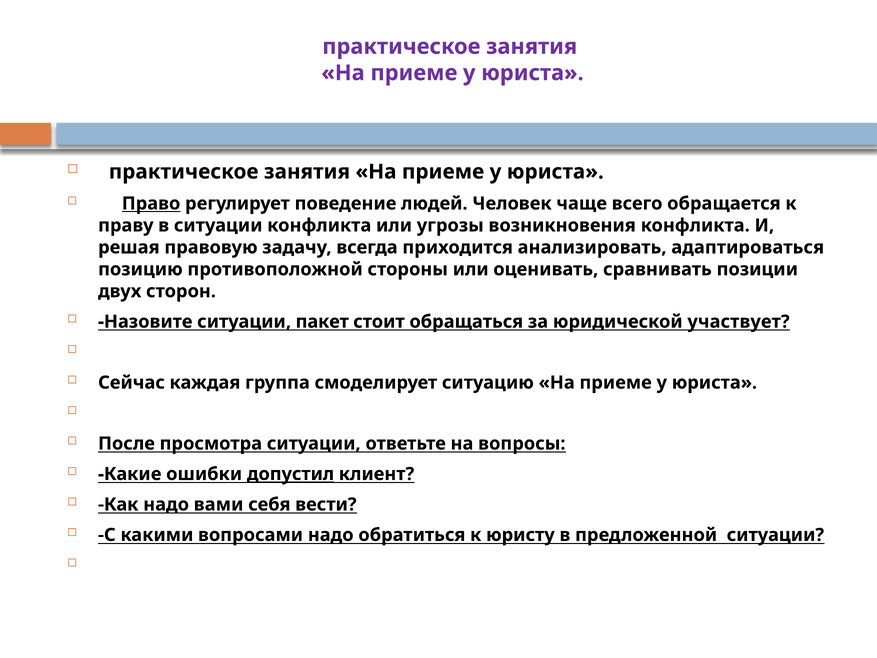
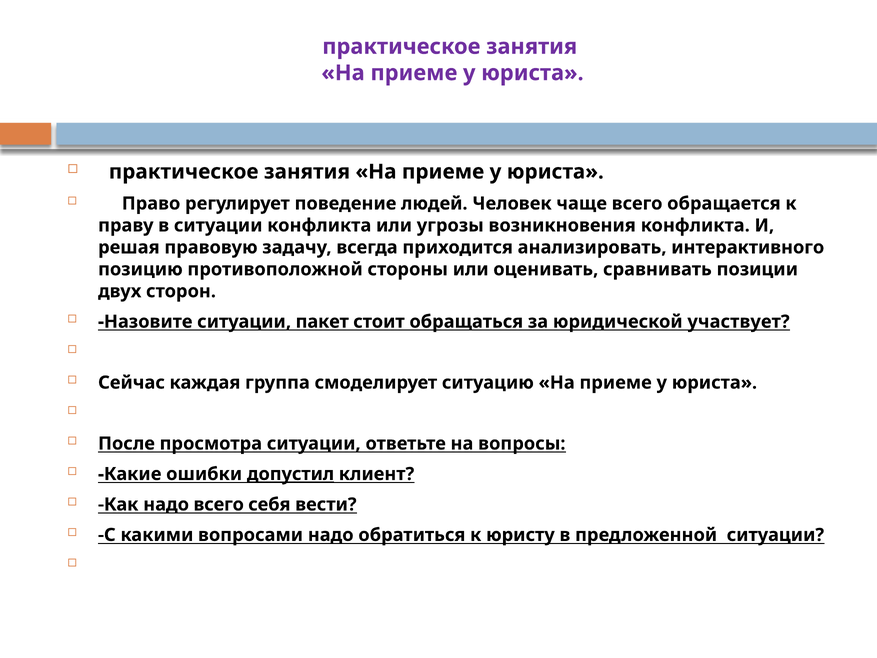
Право underline: present -> none (151, 203)
адаптироваться: адаптироваться -> интерактивного (748, 247)
надо вами: вами -> всего (219, 504)
